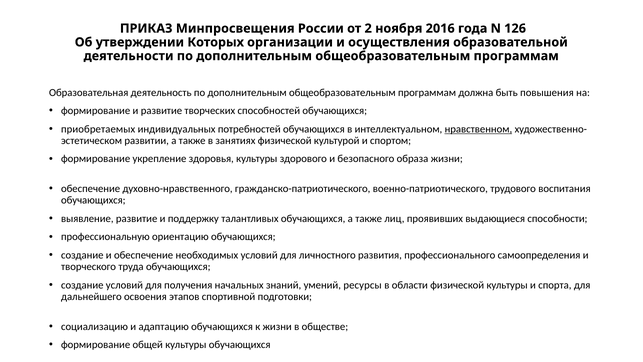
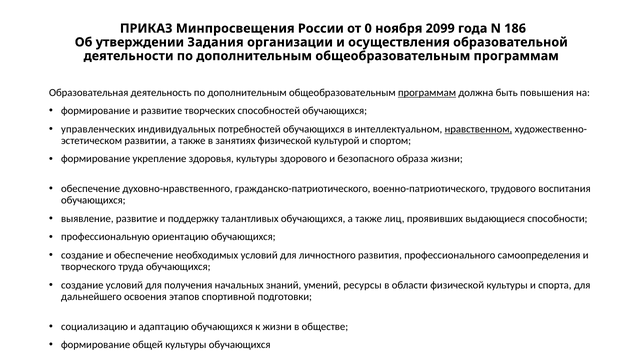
2: 2 -> 0 (368, 28)
2016: 2016 -> 2099 (440, 28)
126: 126 -> 186 (515, 28)
Которых: Которых -> Задания (216, 42)
программам underline: none -> present (427, 92)
приобретаемых: приобретаемых -> управленческих (98, 129)
